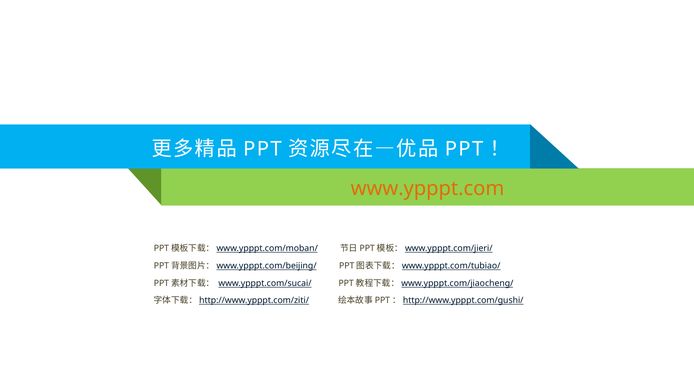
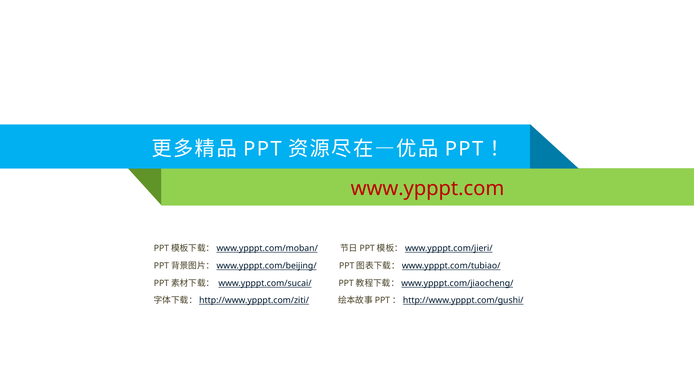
www.ypppt.com colour: orange -> red (428, 188)
